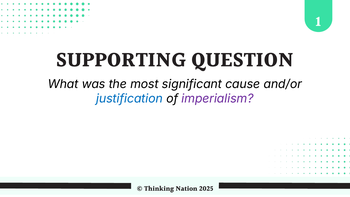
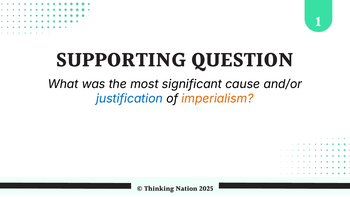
imperialism colour: purple -> orange (218, 99)
